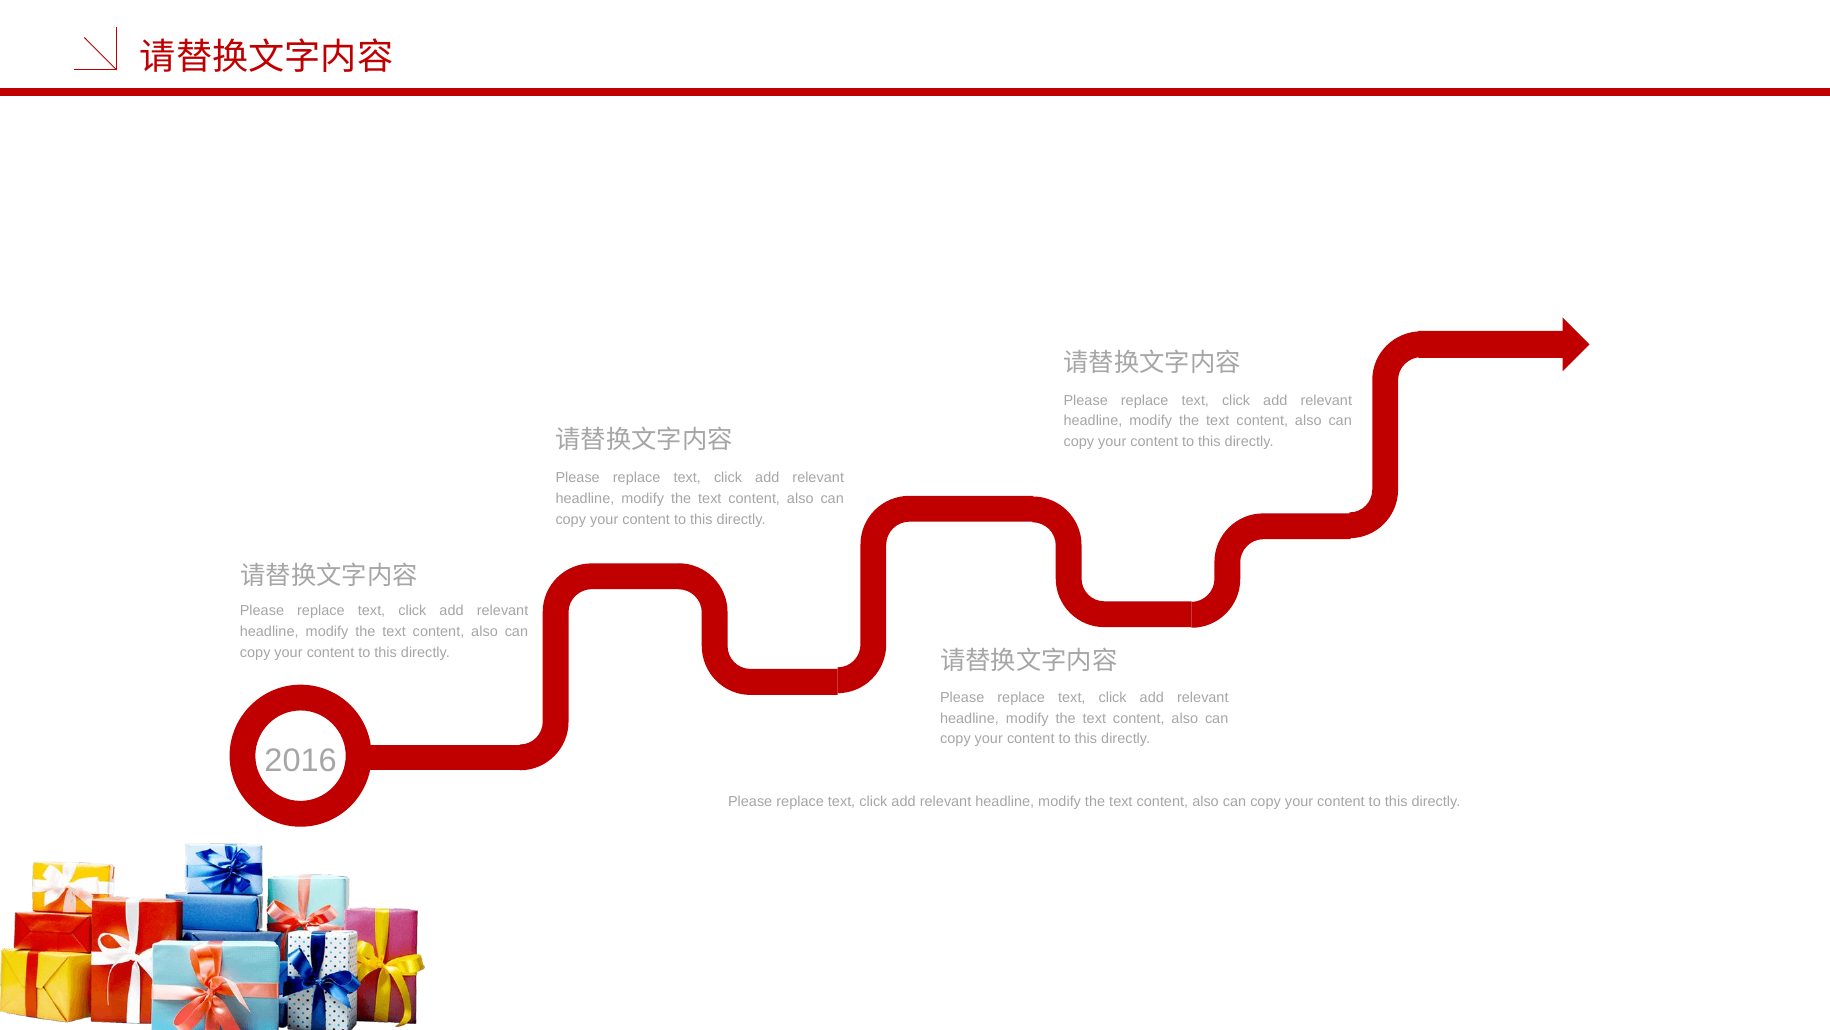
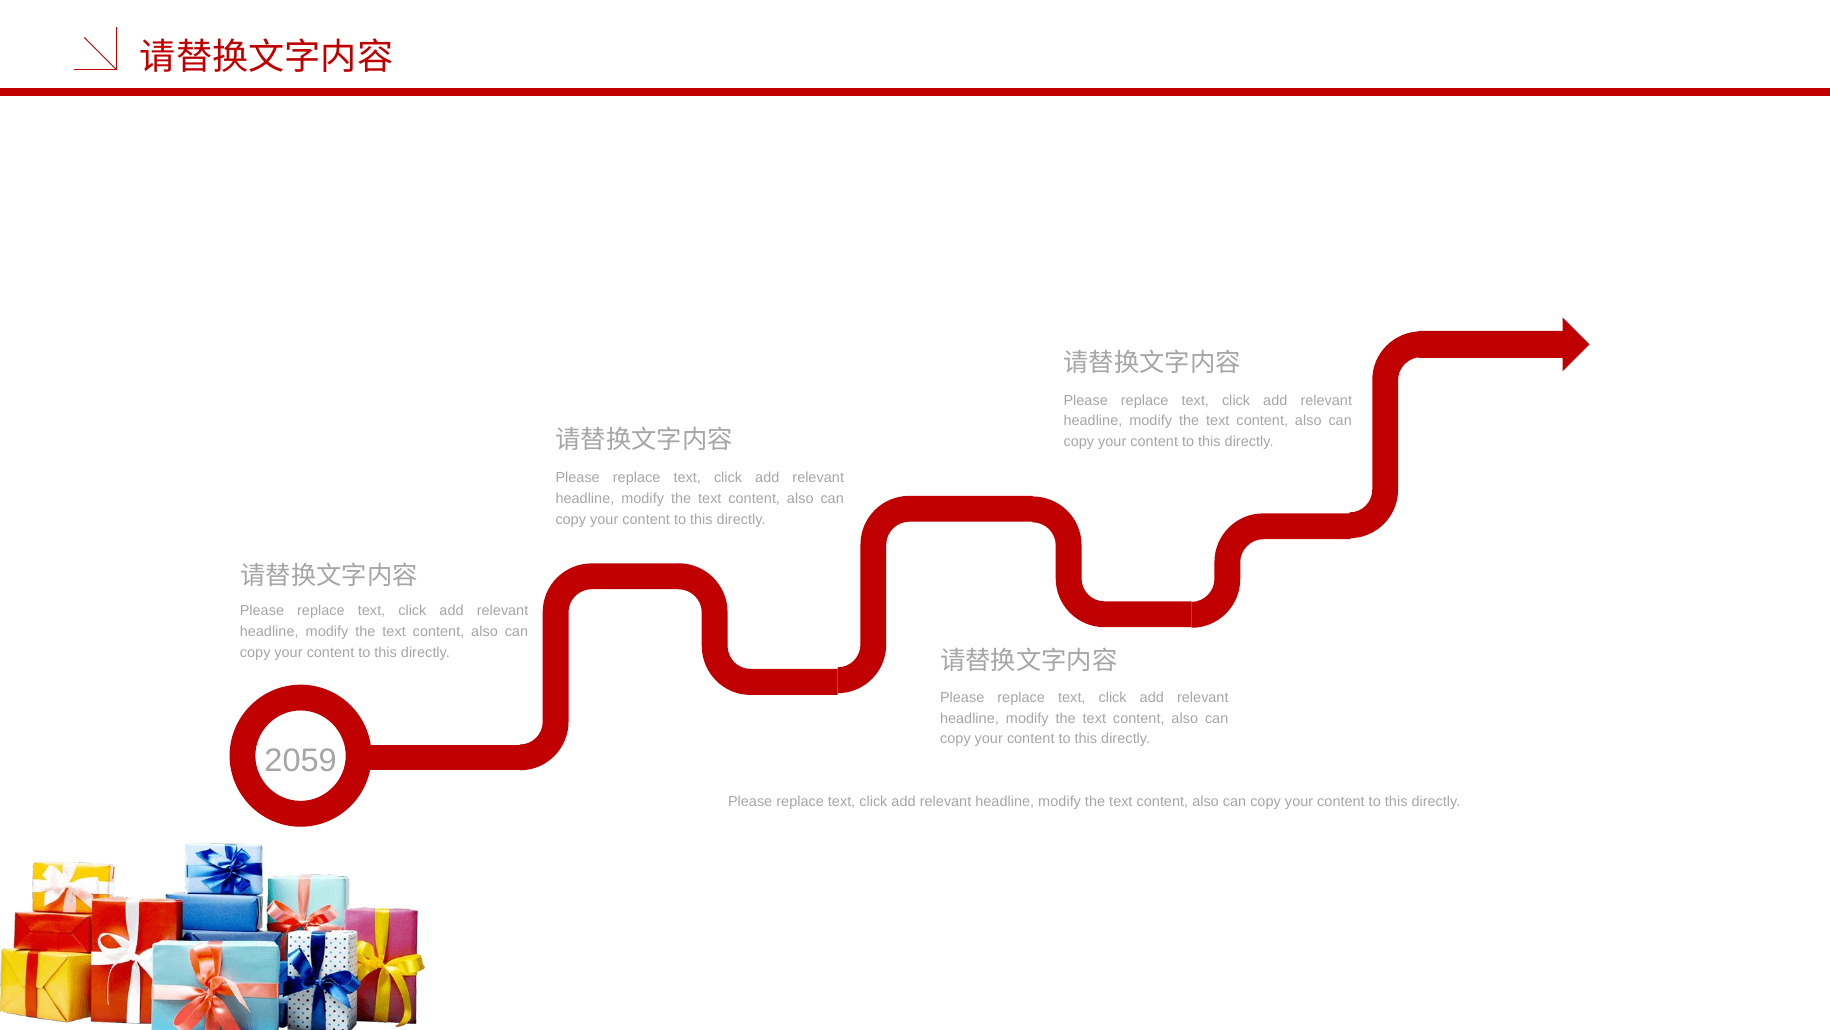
2016: 2016 -> 2059 (301, 760)
